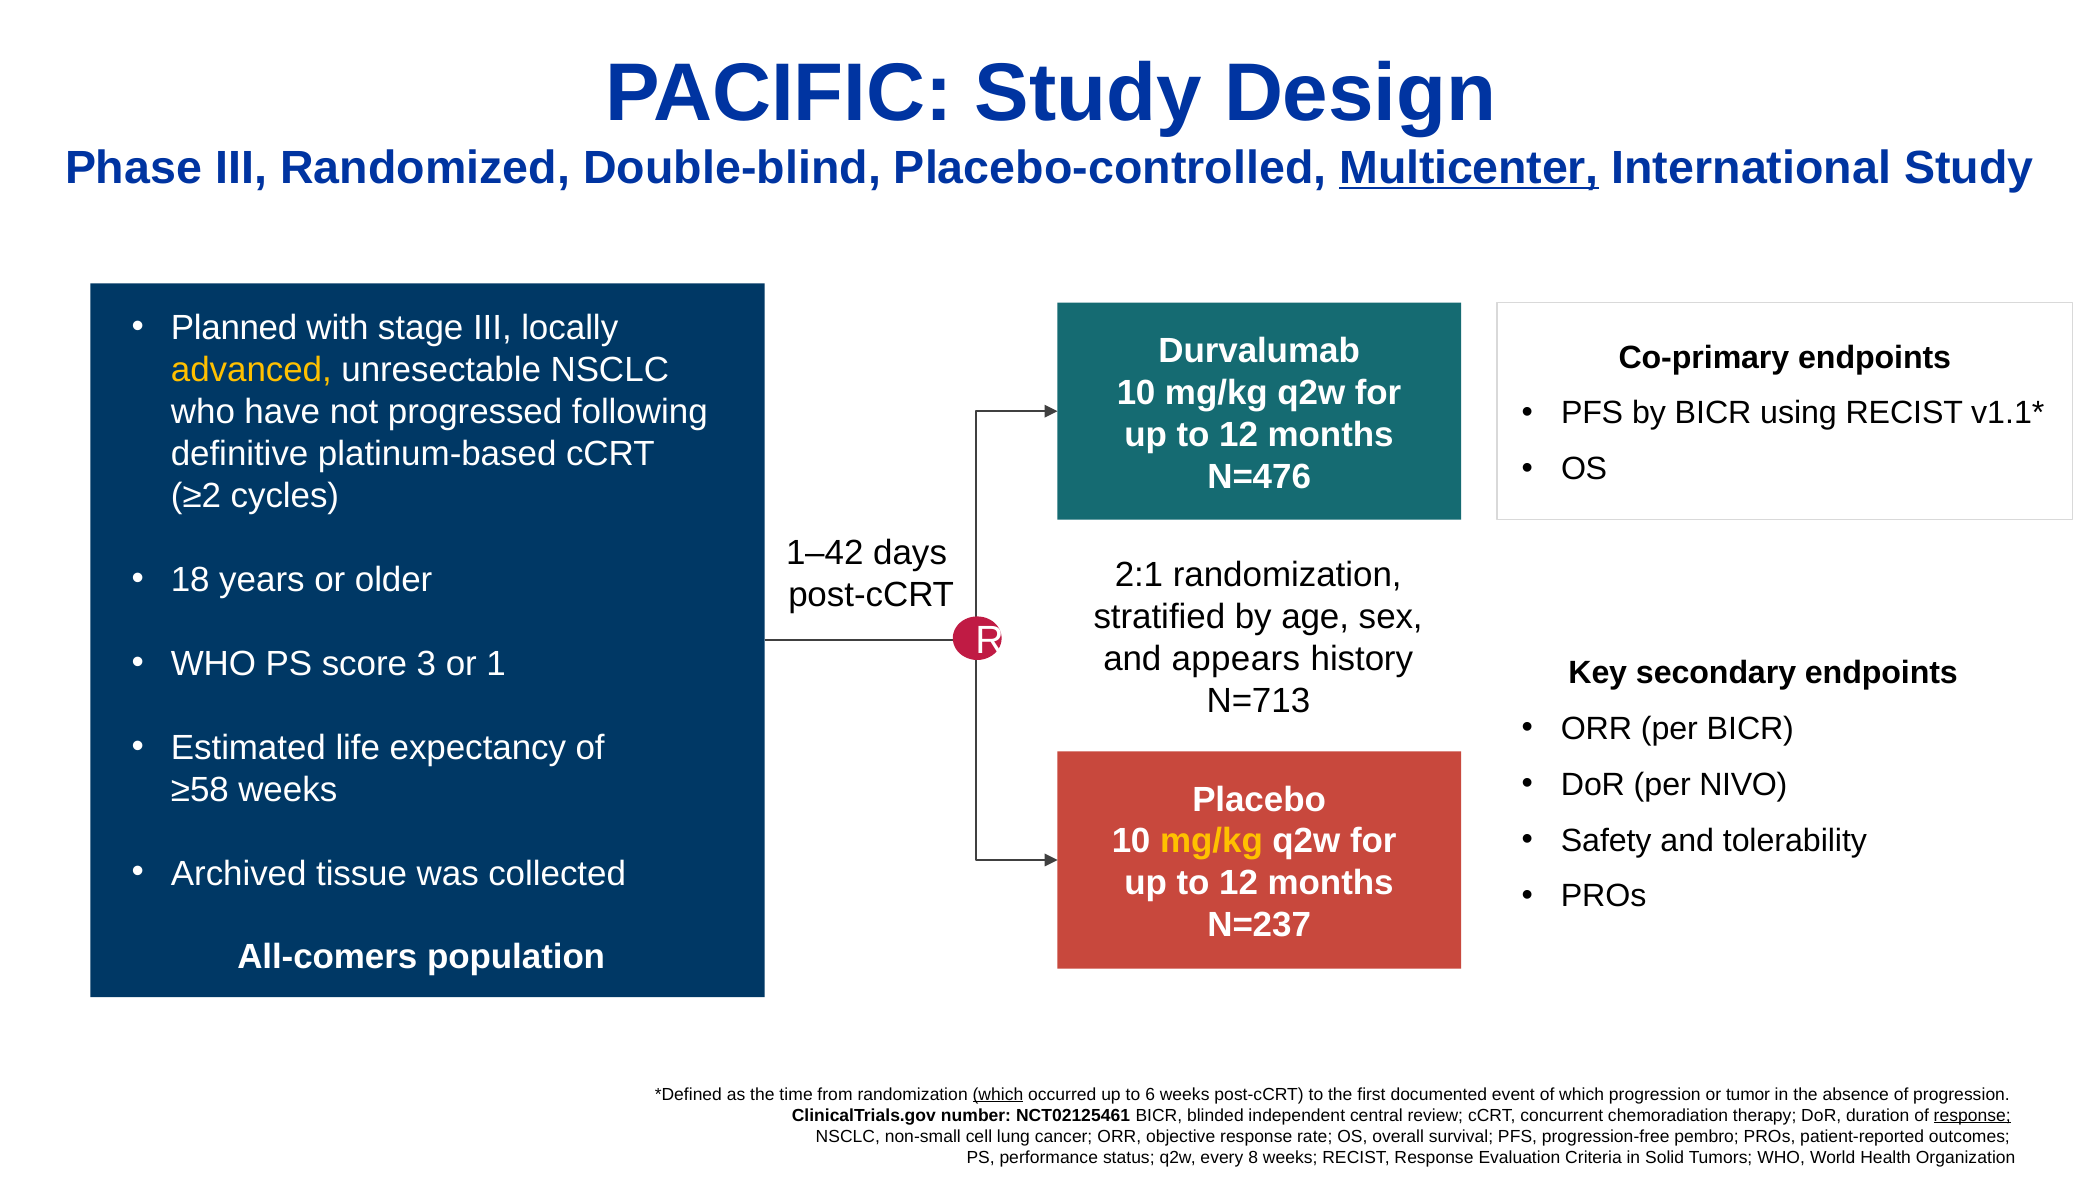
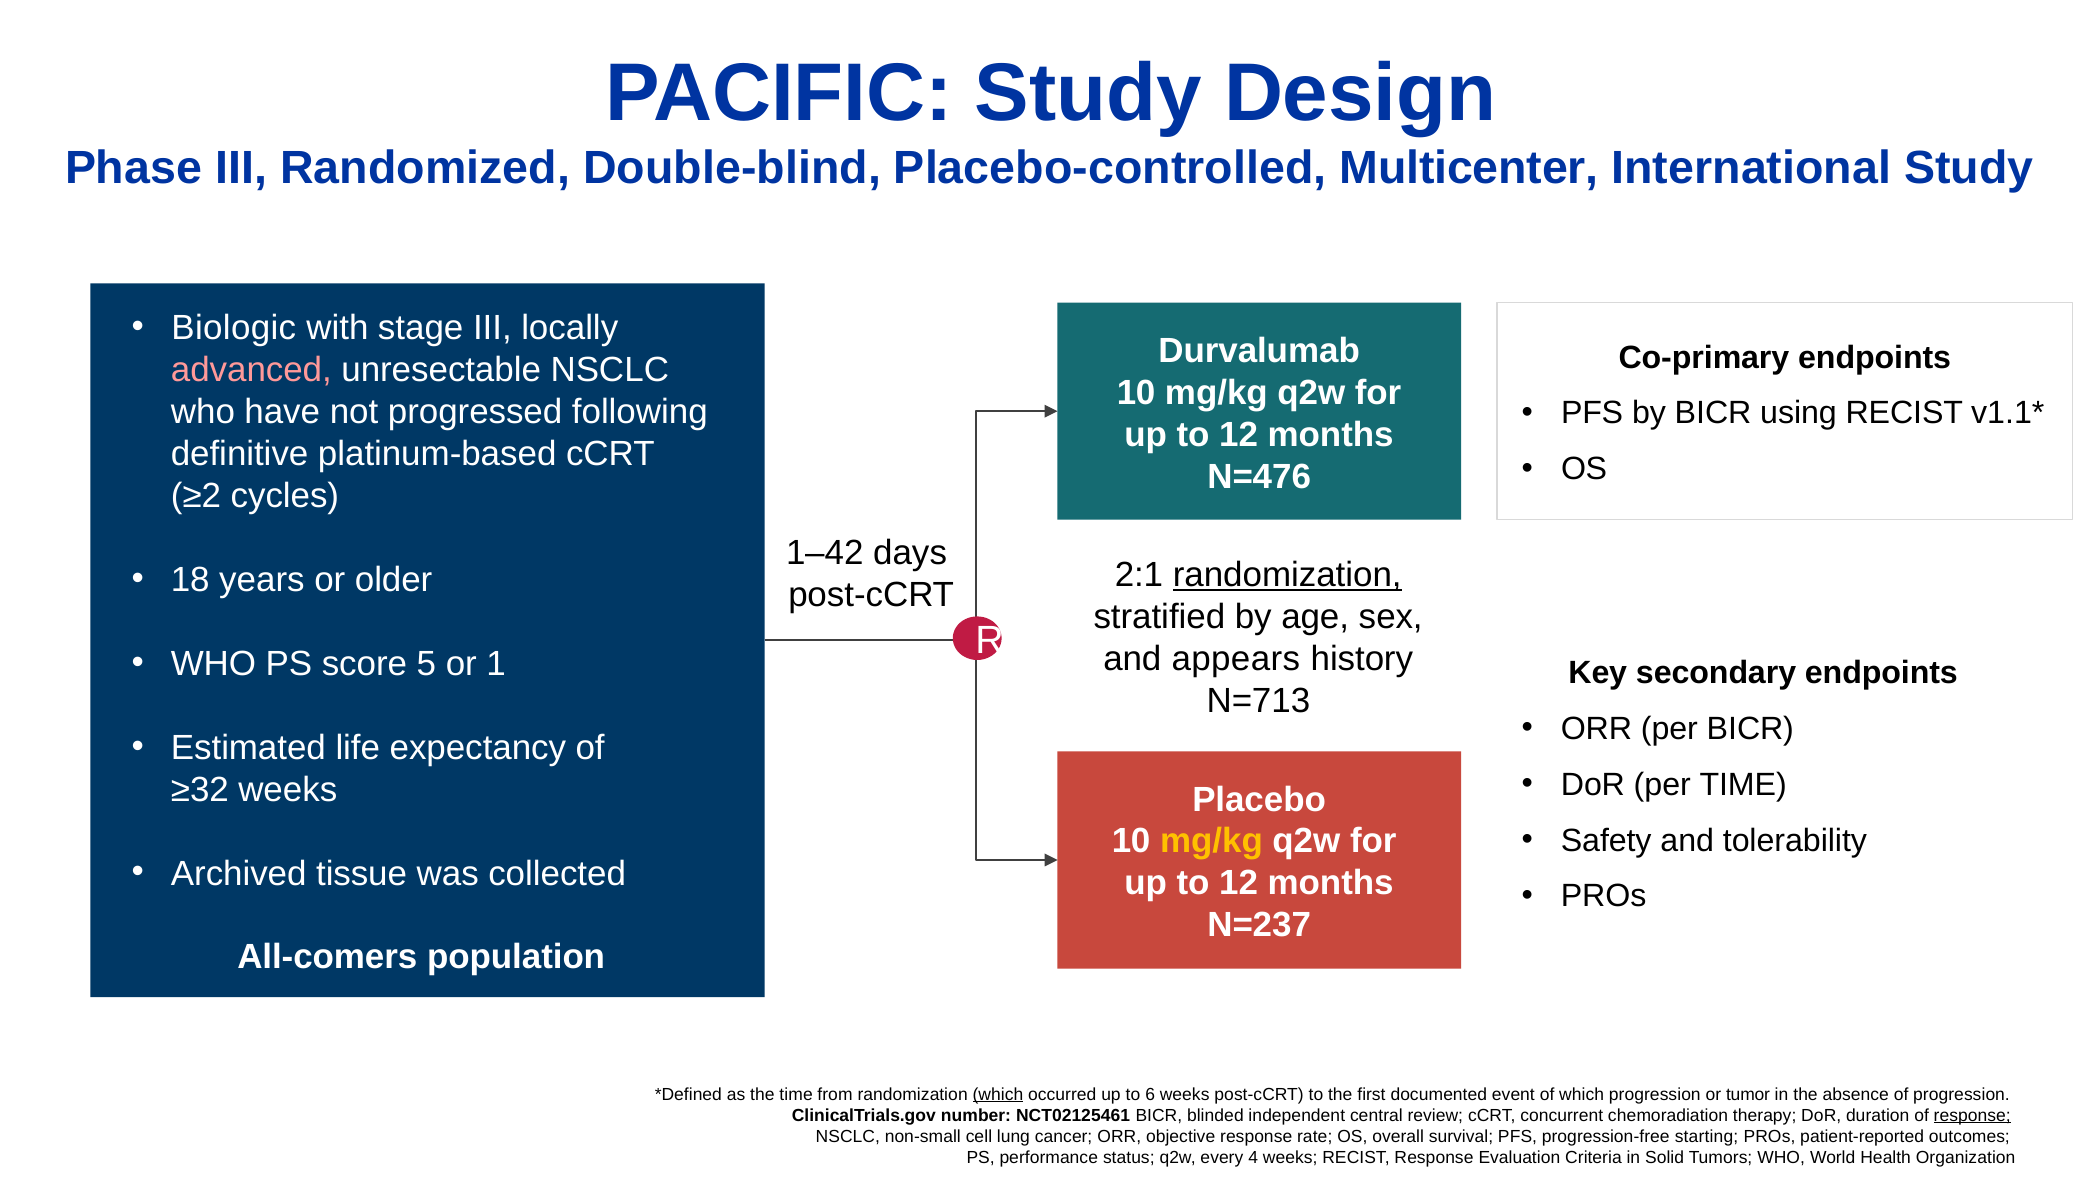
Multicenter underline: present -> none (1469, 168)
Planned: Planned -> Biologic (234, 328)
advanced colour: yellow -> pink (251, 370)
randomization underline: none -> present (1287, 575)
3: 3 -> 5 (426, 663)
per NIVO: NIVO -> TIME (1743, 784)
≥58: ≥58 -> ≥32 (200, 789)
pembro: pembro -> starting (1707, 1136)
8: 8 -> 4 (1253, 1157)
